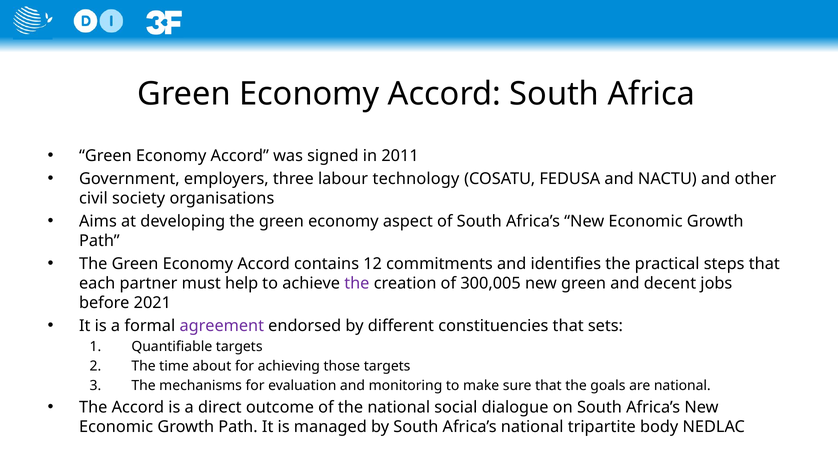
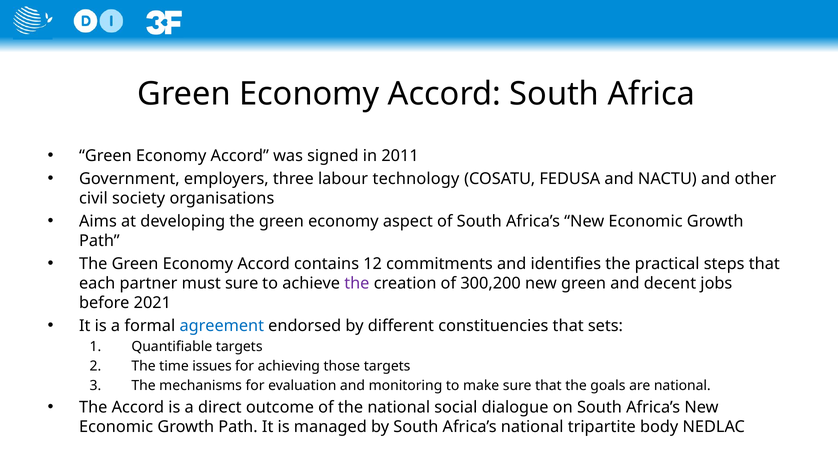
must help: help -> sure (242, 283)
300,005: 300,005 -> 300,200 (491, 283)
agreement colour: purple -> blue (222, 325)
about: about -> issues (212, 366)
